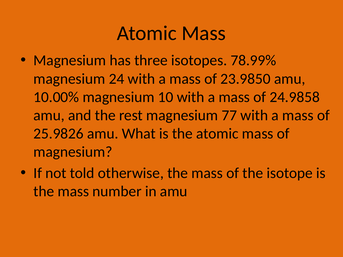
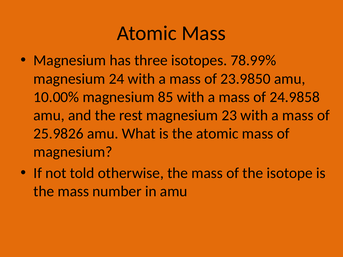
10: 10 -> 85 (166, 97)
77: 77 -> 23 (229, 115)
